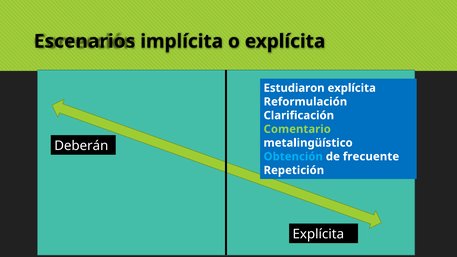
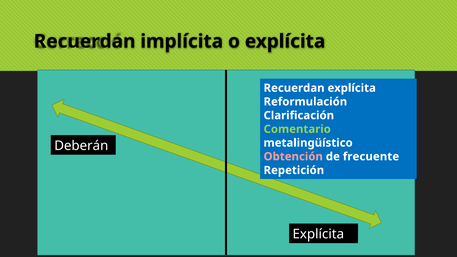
Escenarios: Escenarios -> Recuerdan (85, 41)
Estudiaron: Estudiaron -> Recuerdan (294, 88)
Obtención colour: light blue -> pink (293, 157)
